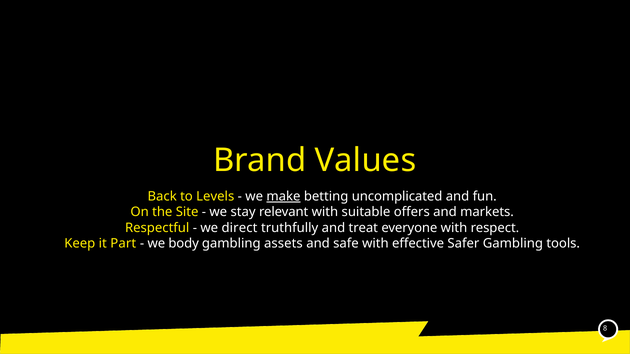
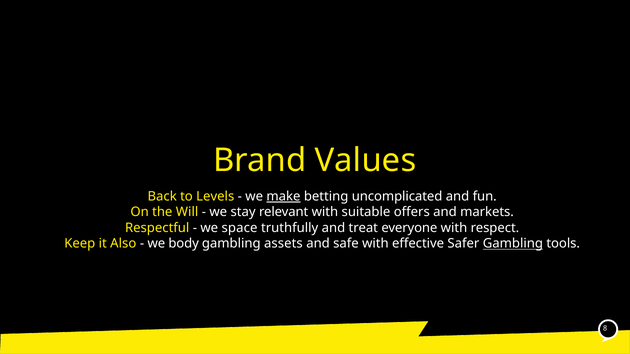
Site: Site -> Will (187, 212)
direct: direct -> space (239, 228)
Part: Part -> Also (123, 244)
Gambling underline: none -> present (513, 244)
